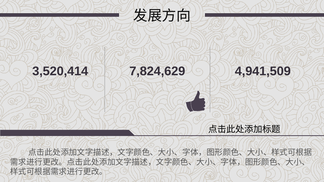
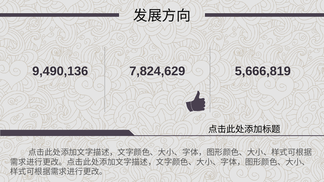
3,520,414: 3,520,414 -> 9,490,136 (60, 71)
4,941,509: 4,941,509 -> 5,666,819 (263, 71)
